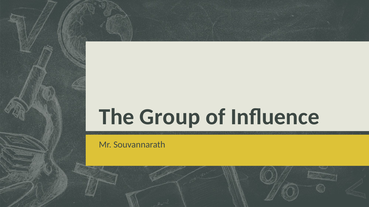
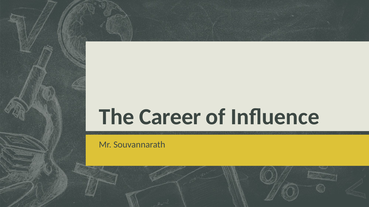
Group: Group -> Career (170, 117)
